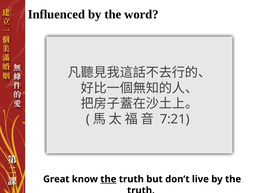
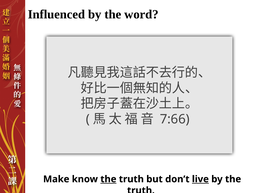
7:21: 7:21 -> 7:66 (175, 119)
Great: Great -> Make (56, 179)
live underline: none -> present (200, 179)
